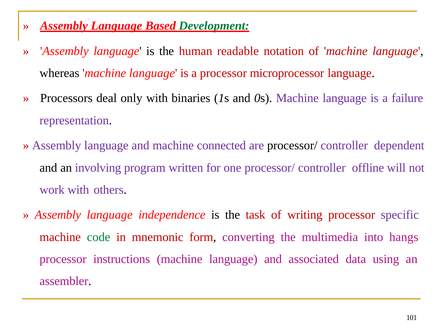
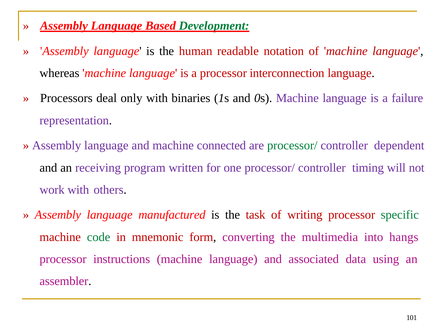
microprocessor: microprocessor -> interconnection (287, 73)
processor/ colour: black -> green (292, 146)
involving: involving -> receiving (98, 168)
offline: offline -> timing (368, 168)
independence: independence -> manufactured (172, 215)
specific colour: purple -> green (400, 215)
